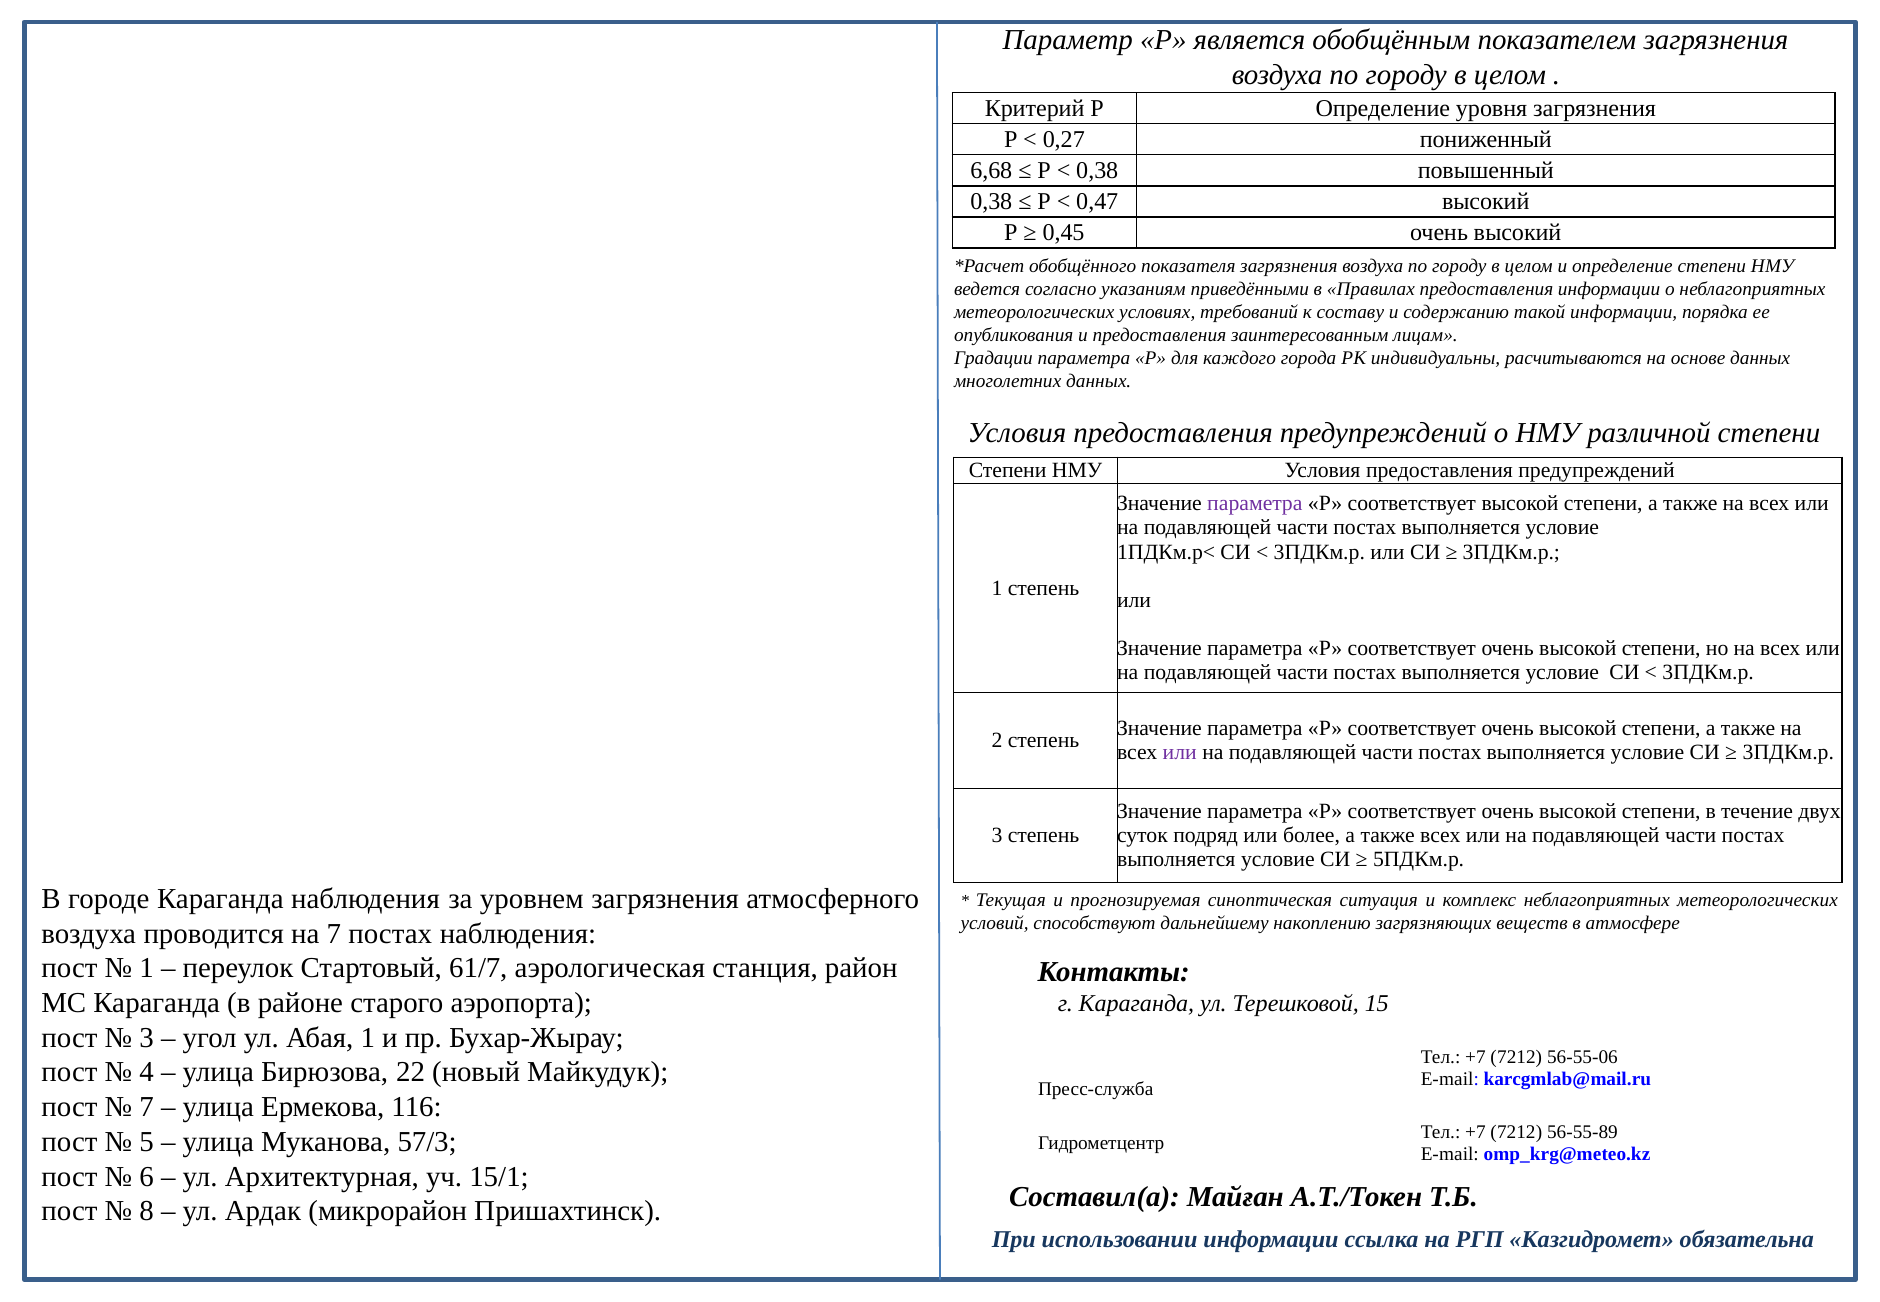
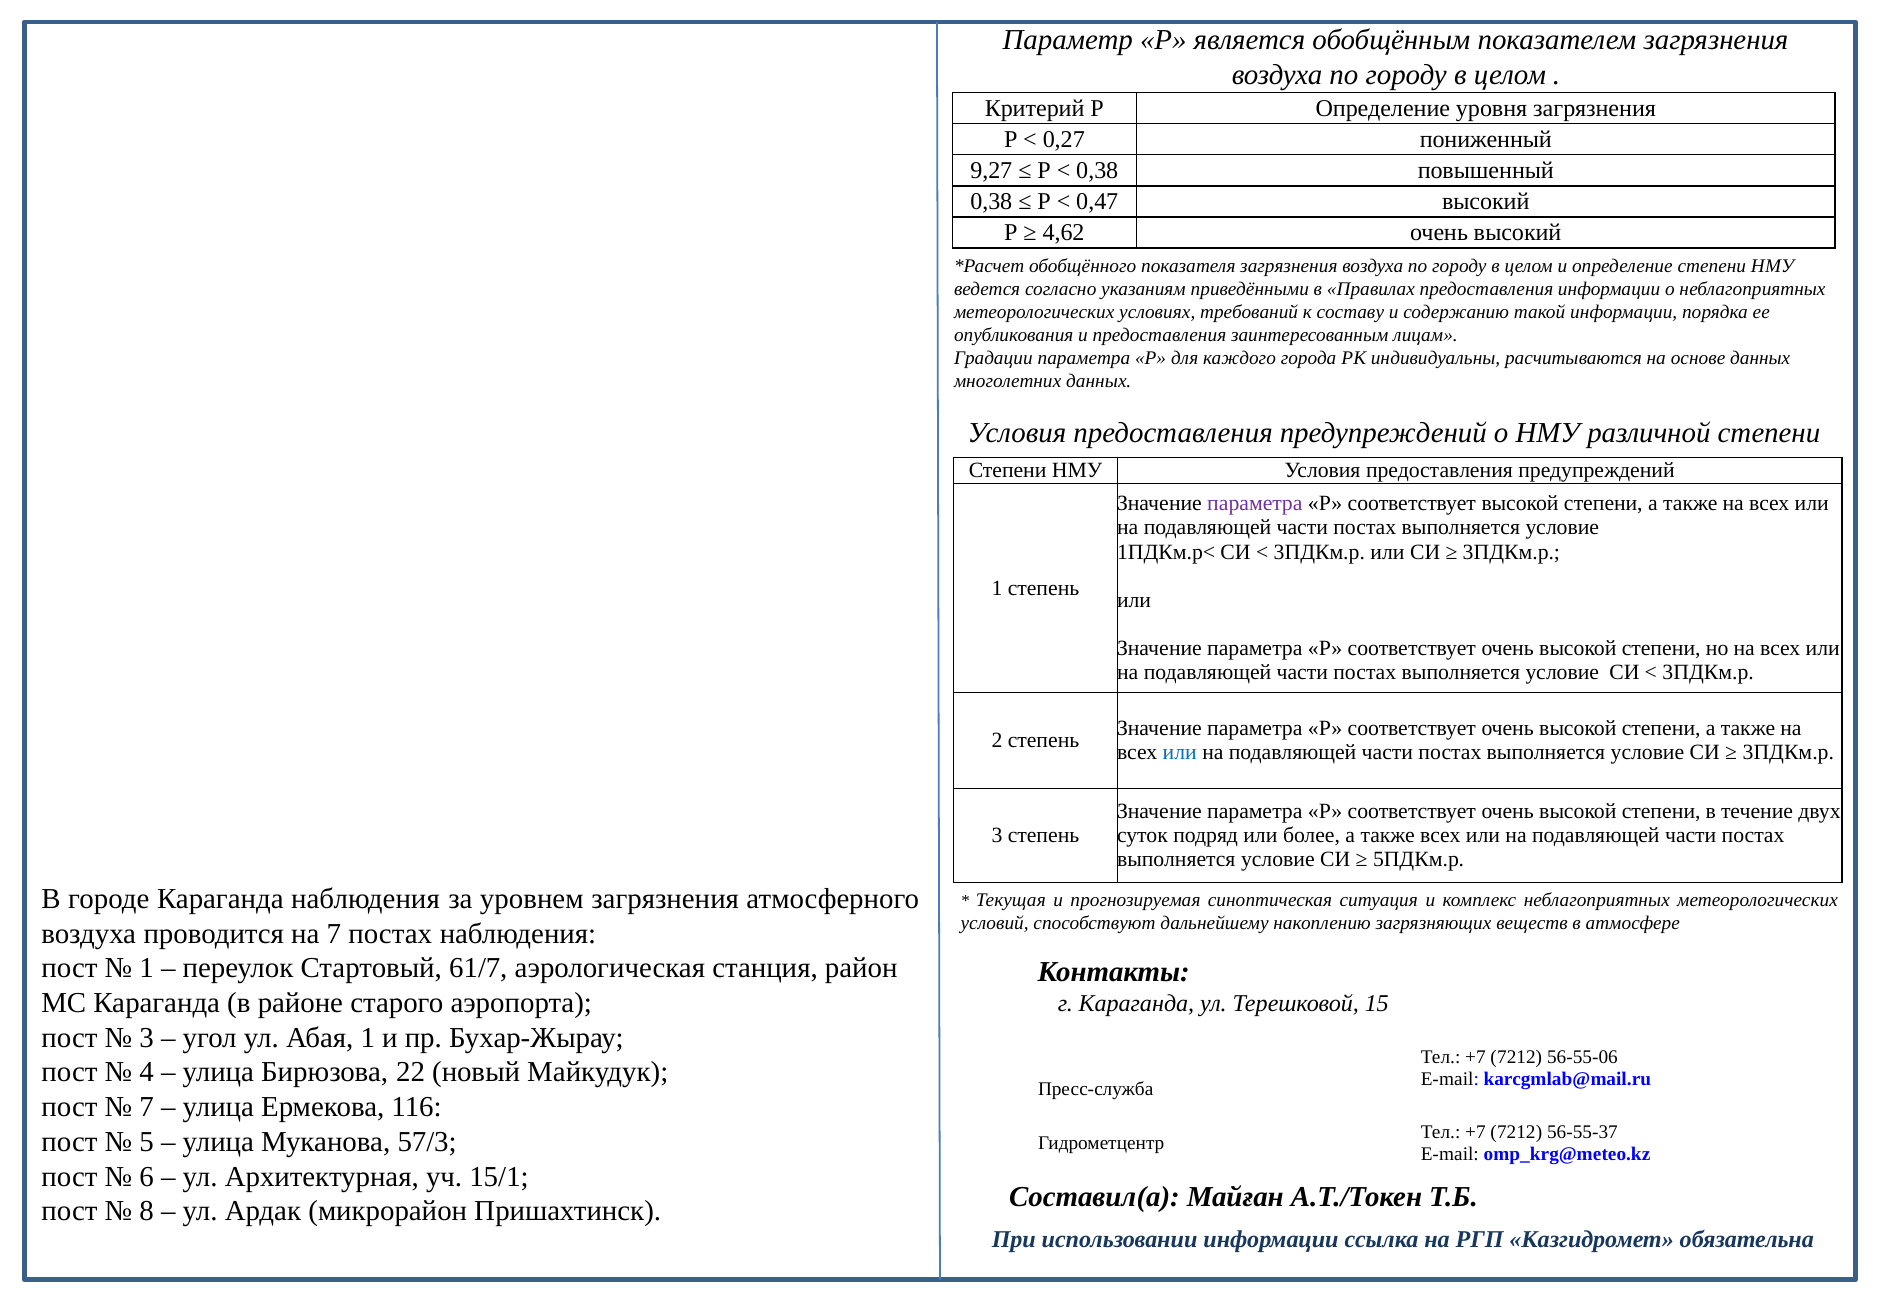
6,68: 6,68 -> 9,27 (991, 170)
0,45: 0,45 -> 4,62 (1064, 232)
или colour: purple -> blue (1180, 752)
56-55-89: 56-55-89 -> 56-55-37 (1582, 1132)
